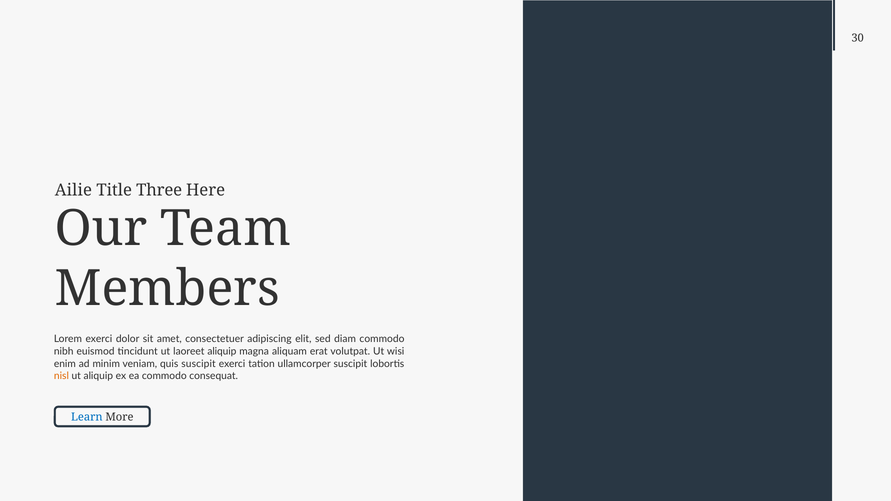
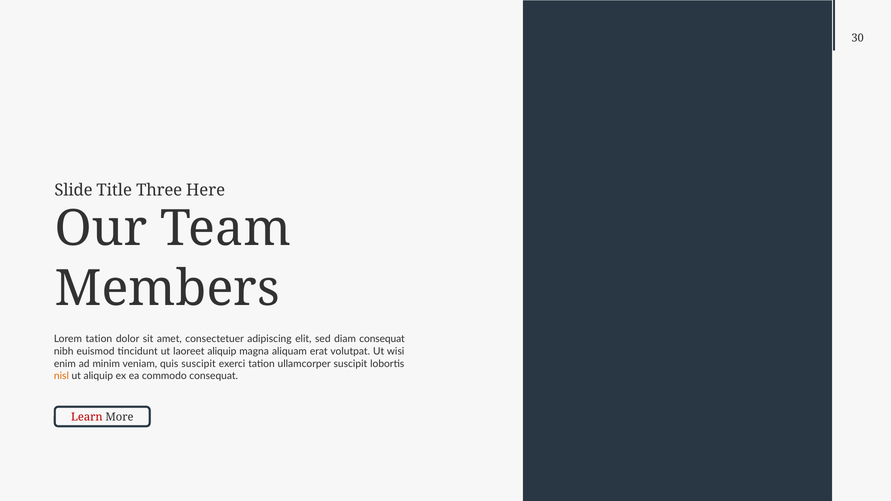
Ailie: Ailie -> Slide (74, 190)
Lorem exerci: exerci -> tation (99, 339)
diam commodo: commodo -> consequat (382, 339)
Learn colour: blue -> red (87, 417)
